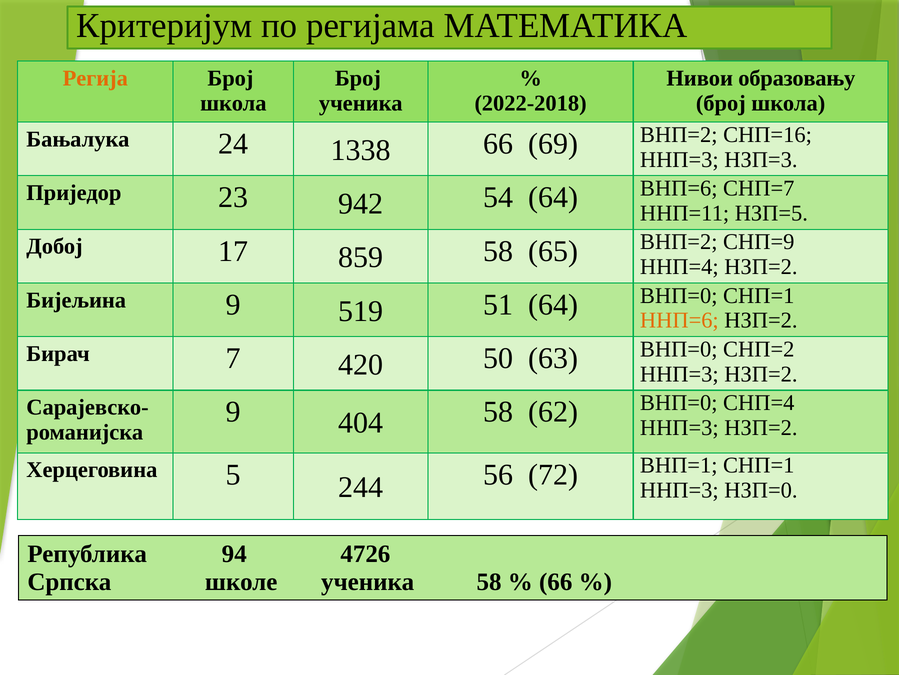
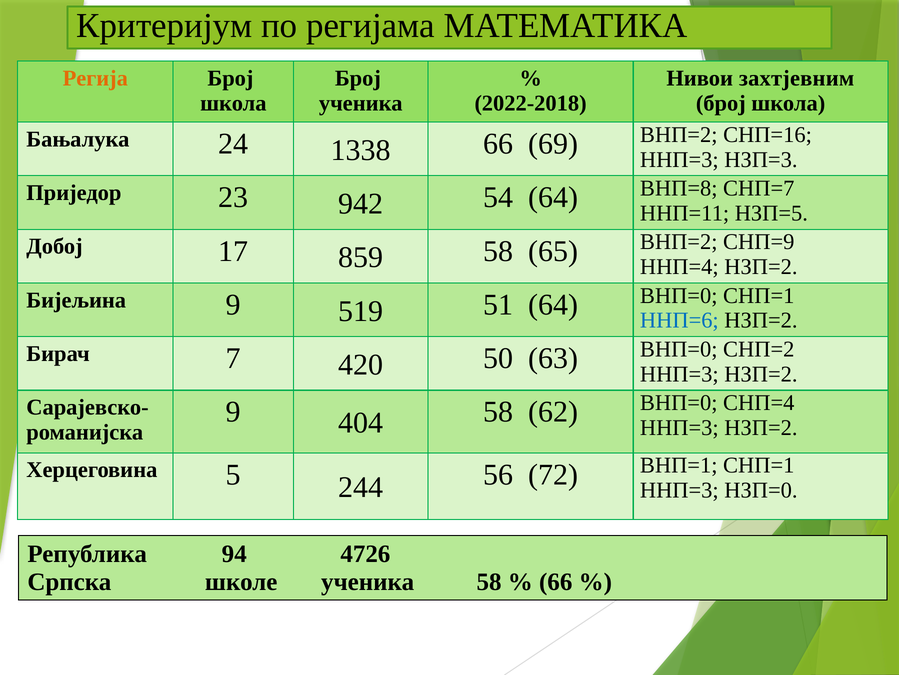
образовању: образовању -> захтјевним (797, 78)
ВНП=6: ВНП=6 -> ВНП=8 (679, 188)
ННП=6 colour: orange -> blue (679, 320)
